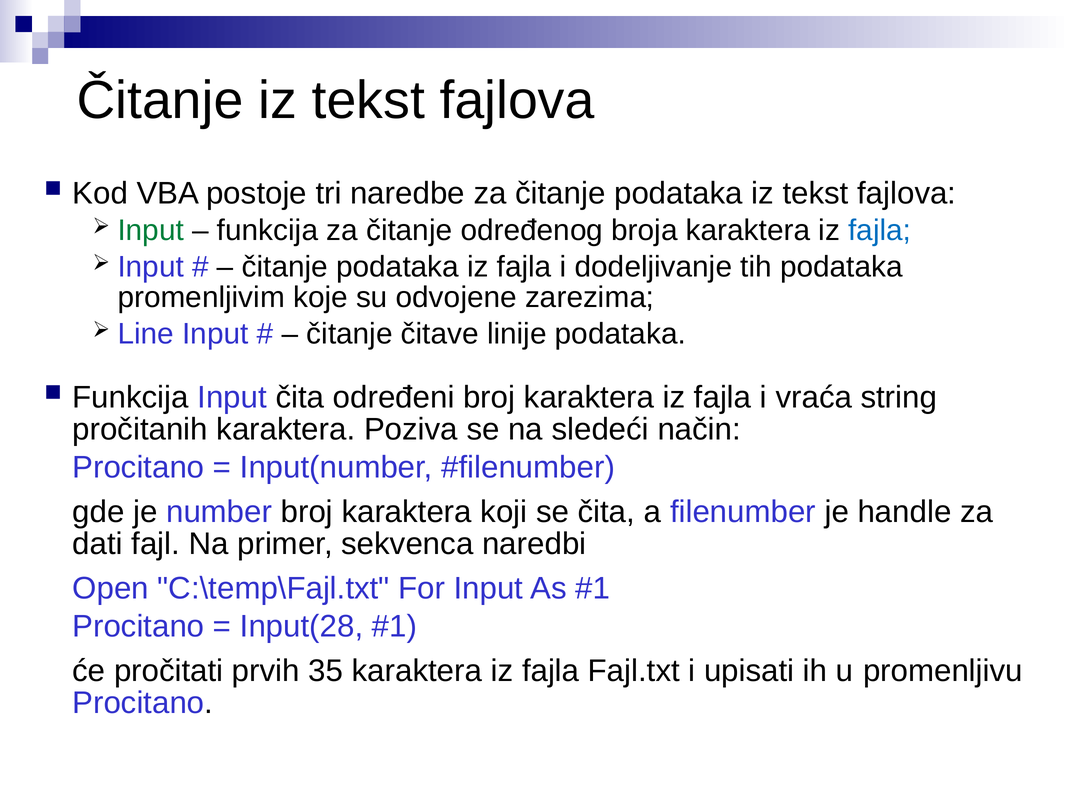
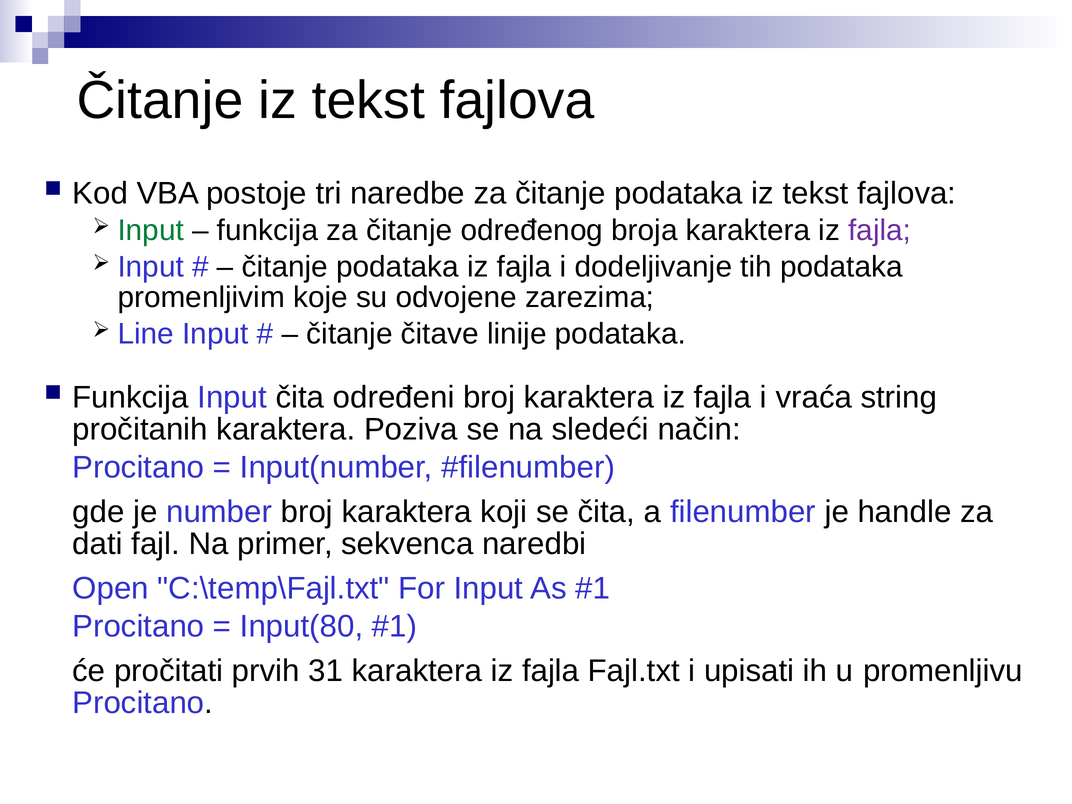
fajla colour: blue -> purple (880, 231)
Input(28: Input(28 -> Input(80 (302, 626)
35: 35 -> 31 (326, 671)
